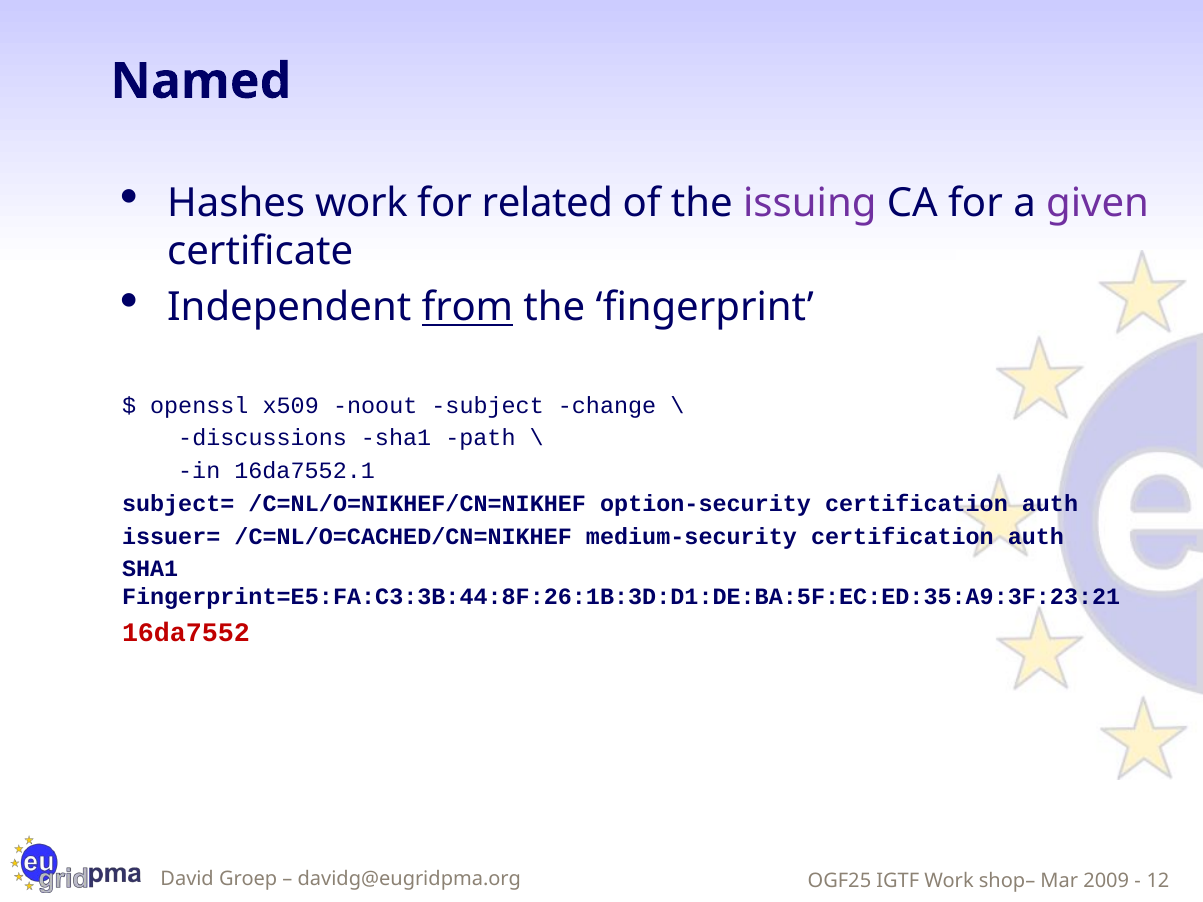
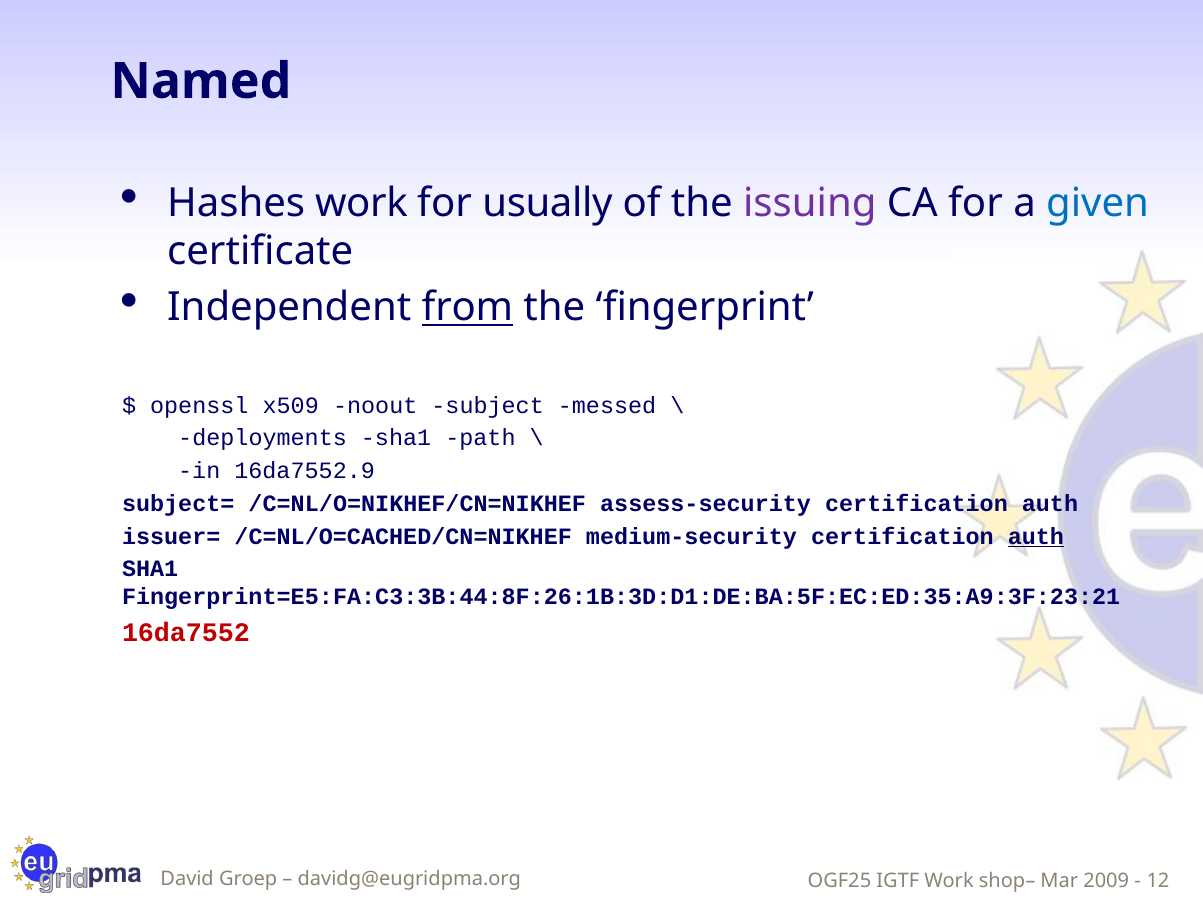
related: related -> usually (547, 203)
given colour: purple -> blue (1098, 203)
change: change -> messed (607, 405)
discussions: discussions -> deployments (263, 438)
16da7552.1: 16da7552.1 -> 16da7552.9 (305, 471)
option-security: option-security -> assess-security (706, 504)
auth underline: none -> present (1036, 537)
